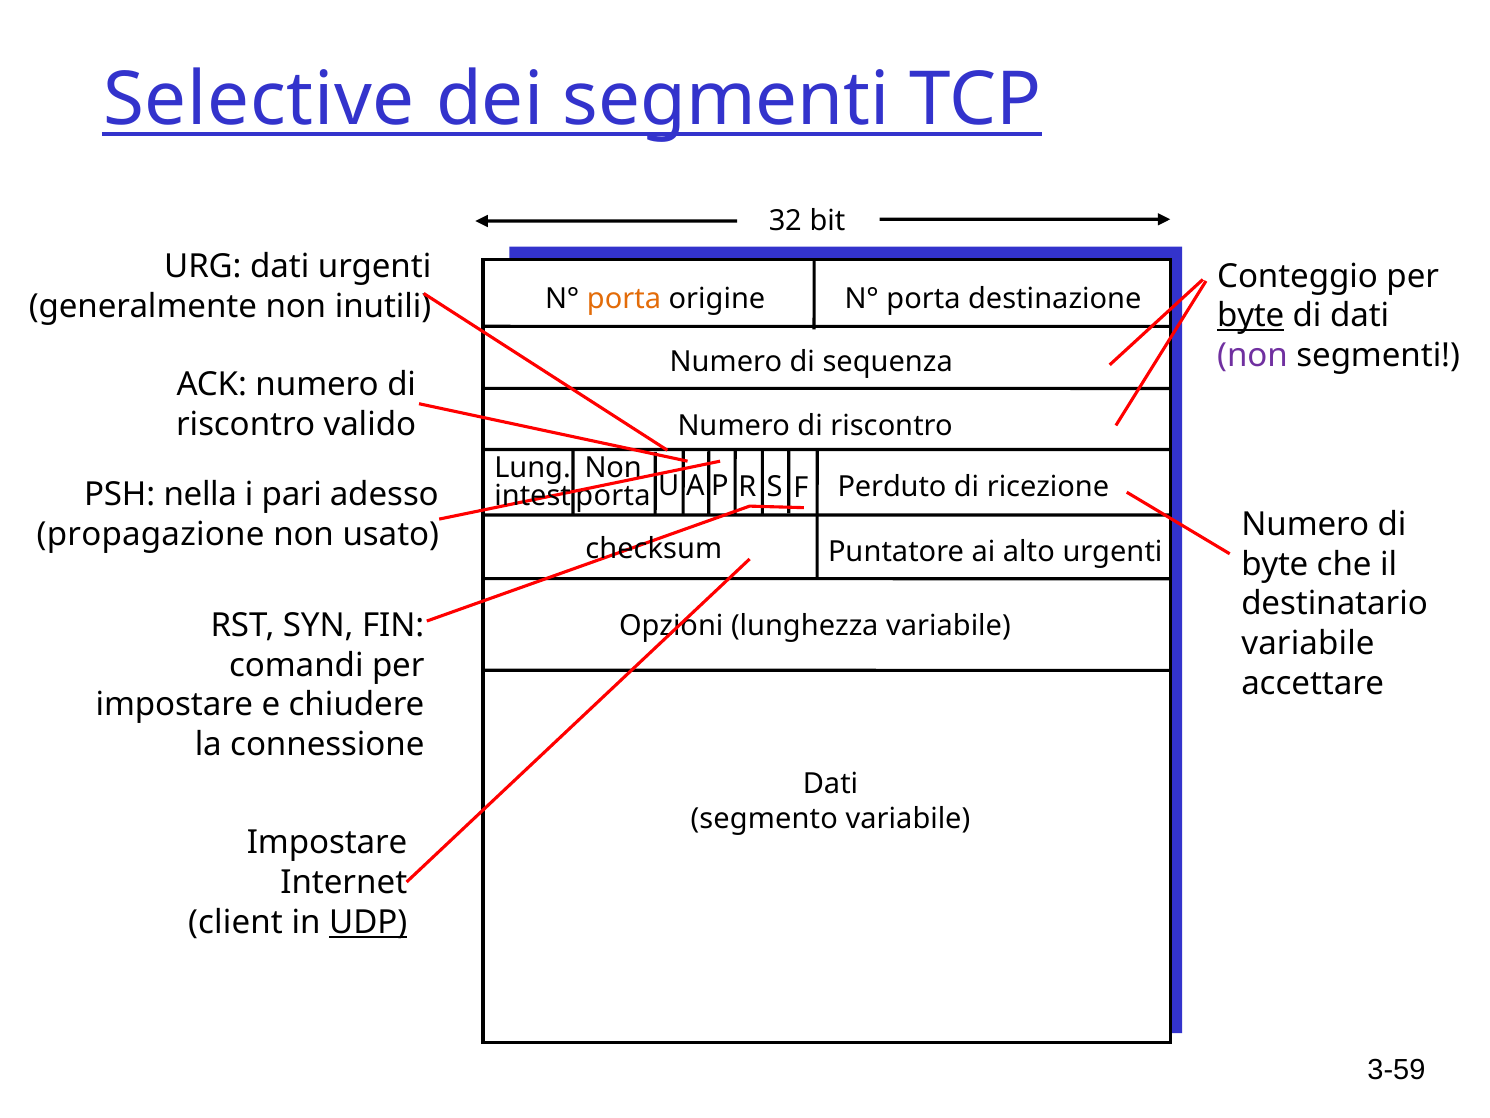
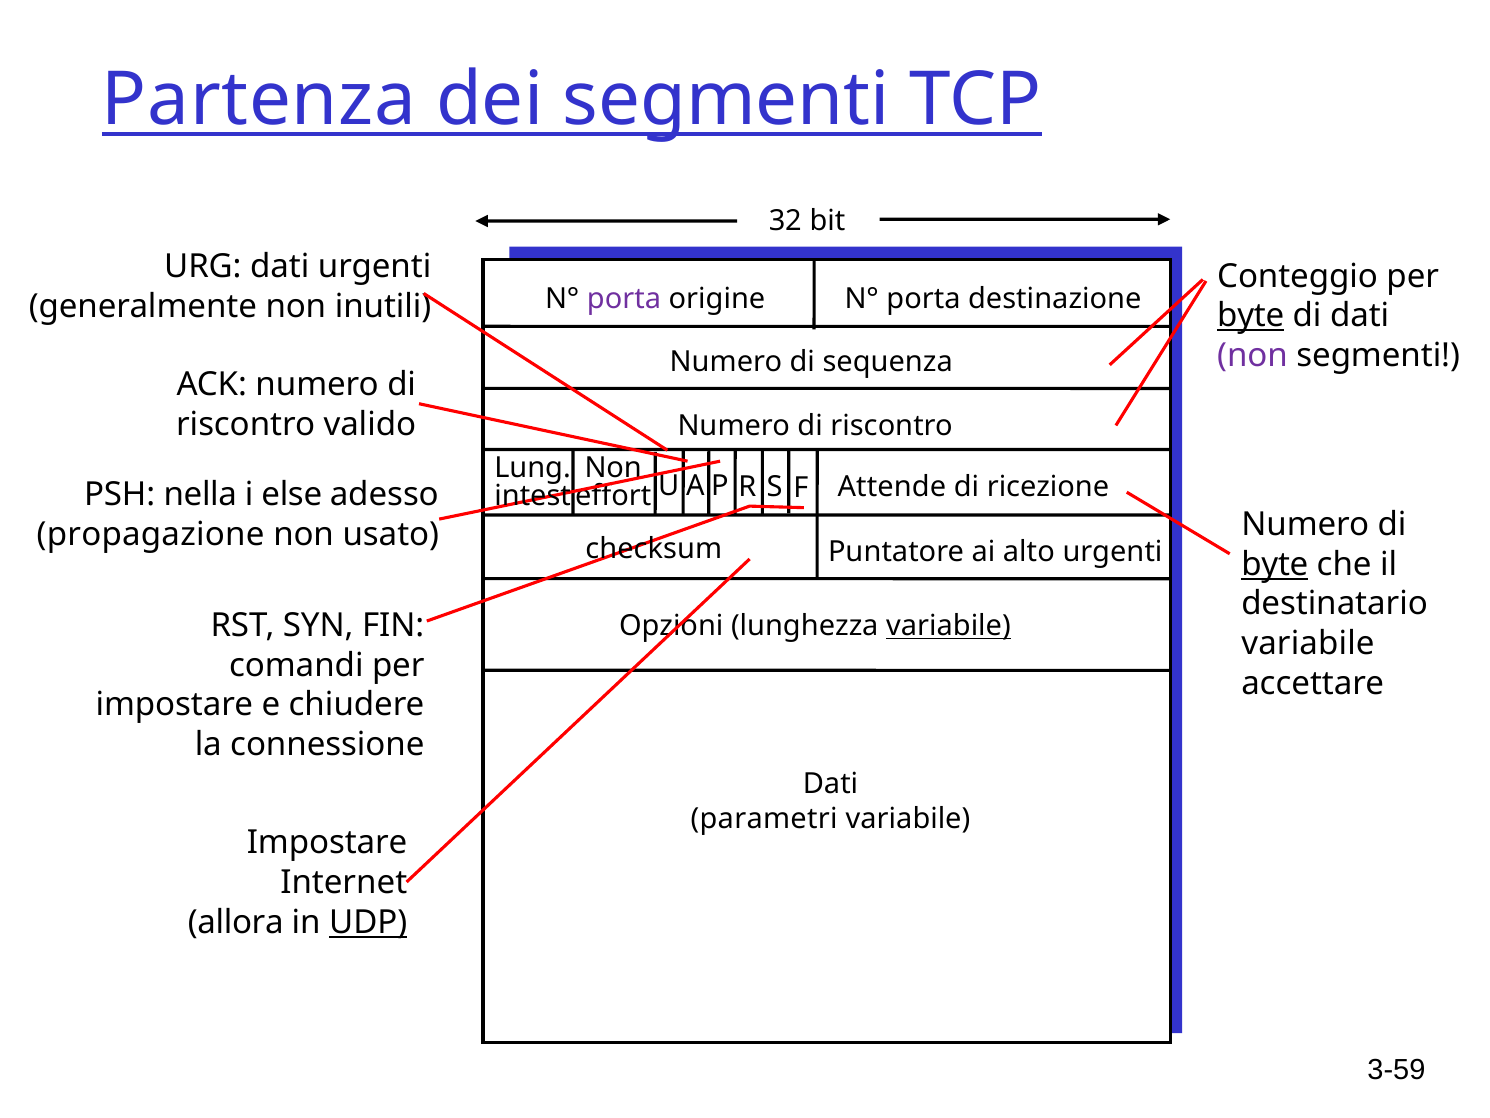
Selective: Selective -> Partenza (259, 100)
porta colour: orange -> purple (624, 298)
Perduto: Perduto -> Attende (892, 487)
pari: pari -> else (292, 495)
porta: porta -> effort (613, 495)
byte underline: none -> present (1275, 564)
variabile underline: none -> present (948, 626)
segmento: segmento -> parametri (764, 819)
client: client -> allora (236, 922)
